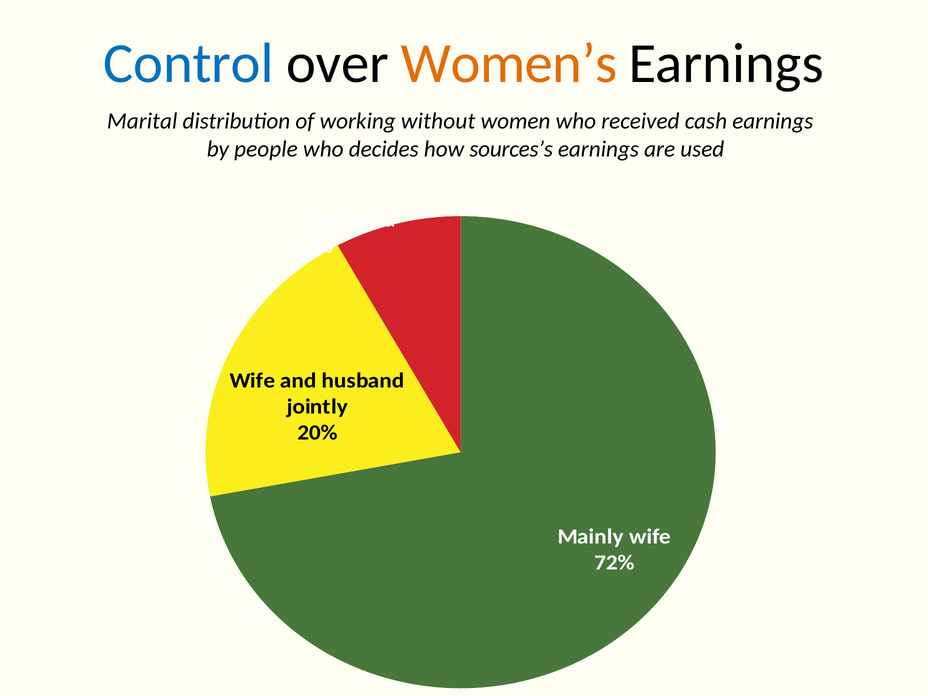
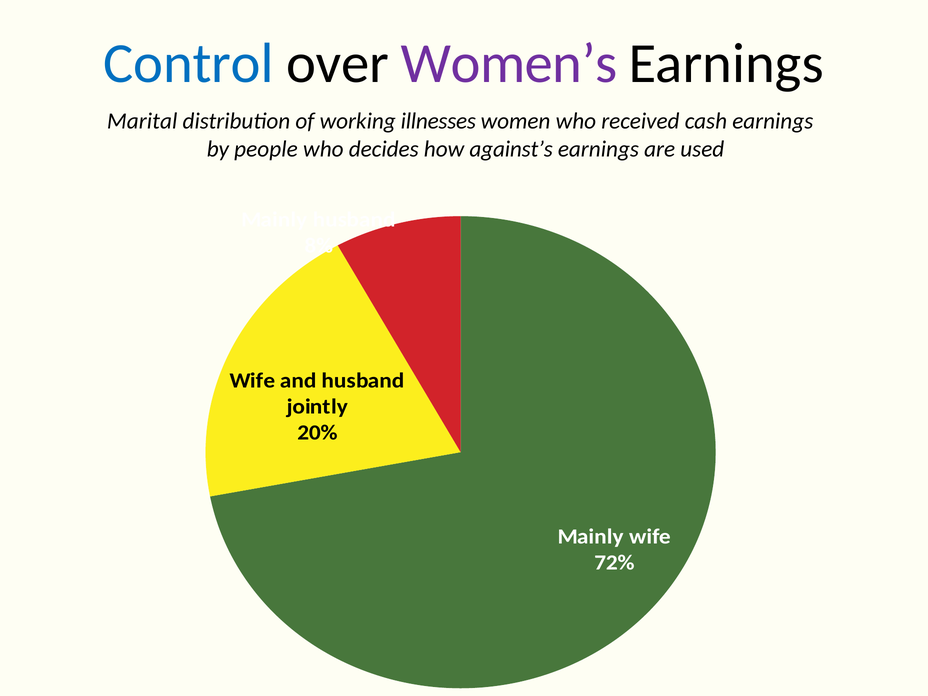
Women’s colour: orange -> purple (509, 63)
without: without -> illnesses (438, 121)
sources’s: sources’s -> against’s (511, 149)
